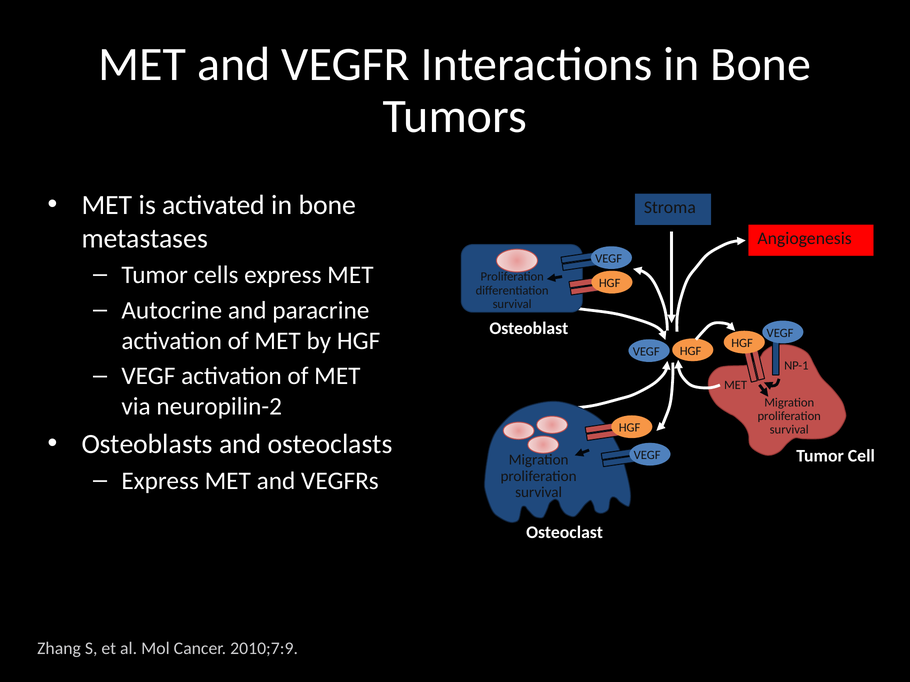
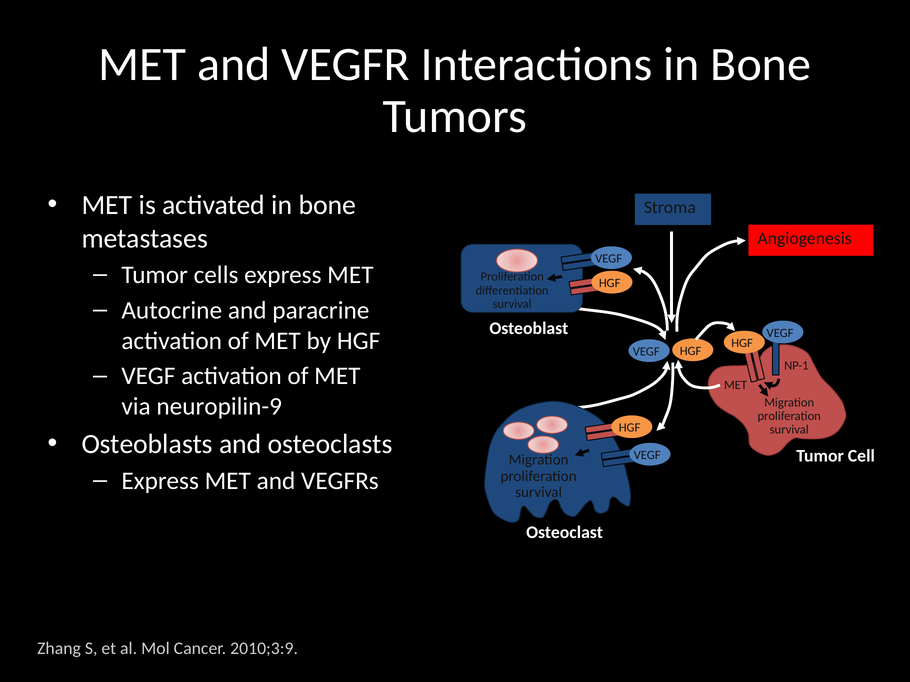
neuropilin-2: neuropilin-2 -> neuropilin-9 (219, 407)
2010;7:9: 2010;7:9 -> 2010;3:9 (264, 649)
